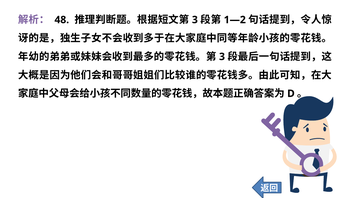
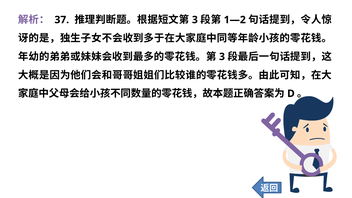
48: 48 -> 37 (62, 20)
